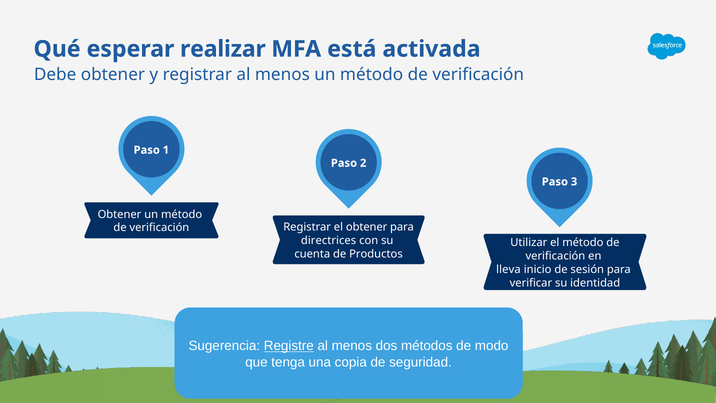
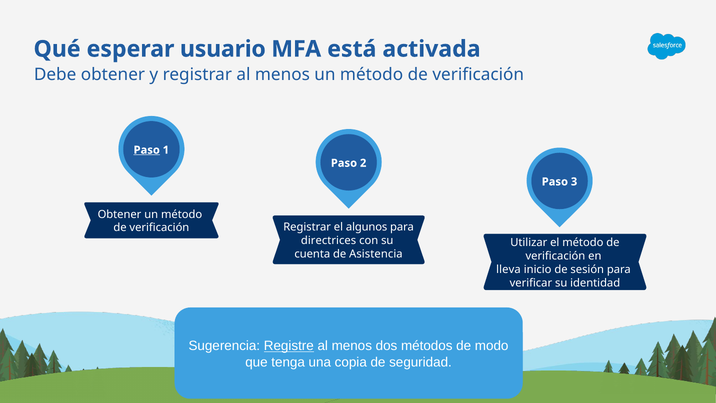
realizar: realizar -> usuario (223, 49)
Paso underline: none -> present (147, 150)
el obtener: obtener -> algunos (367, 227)
Productos: Productos -> Asistencia (376, 254)
